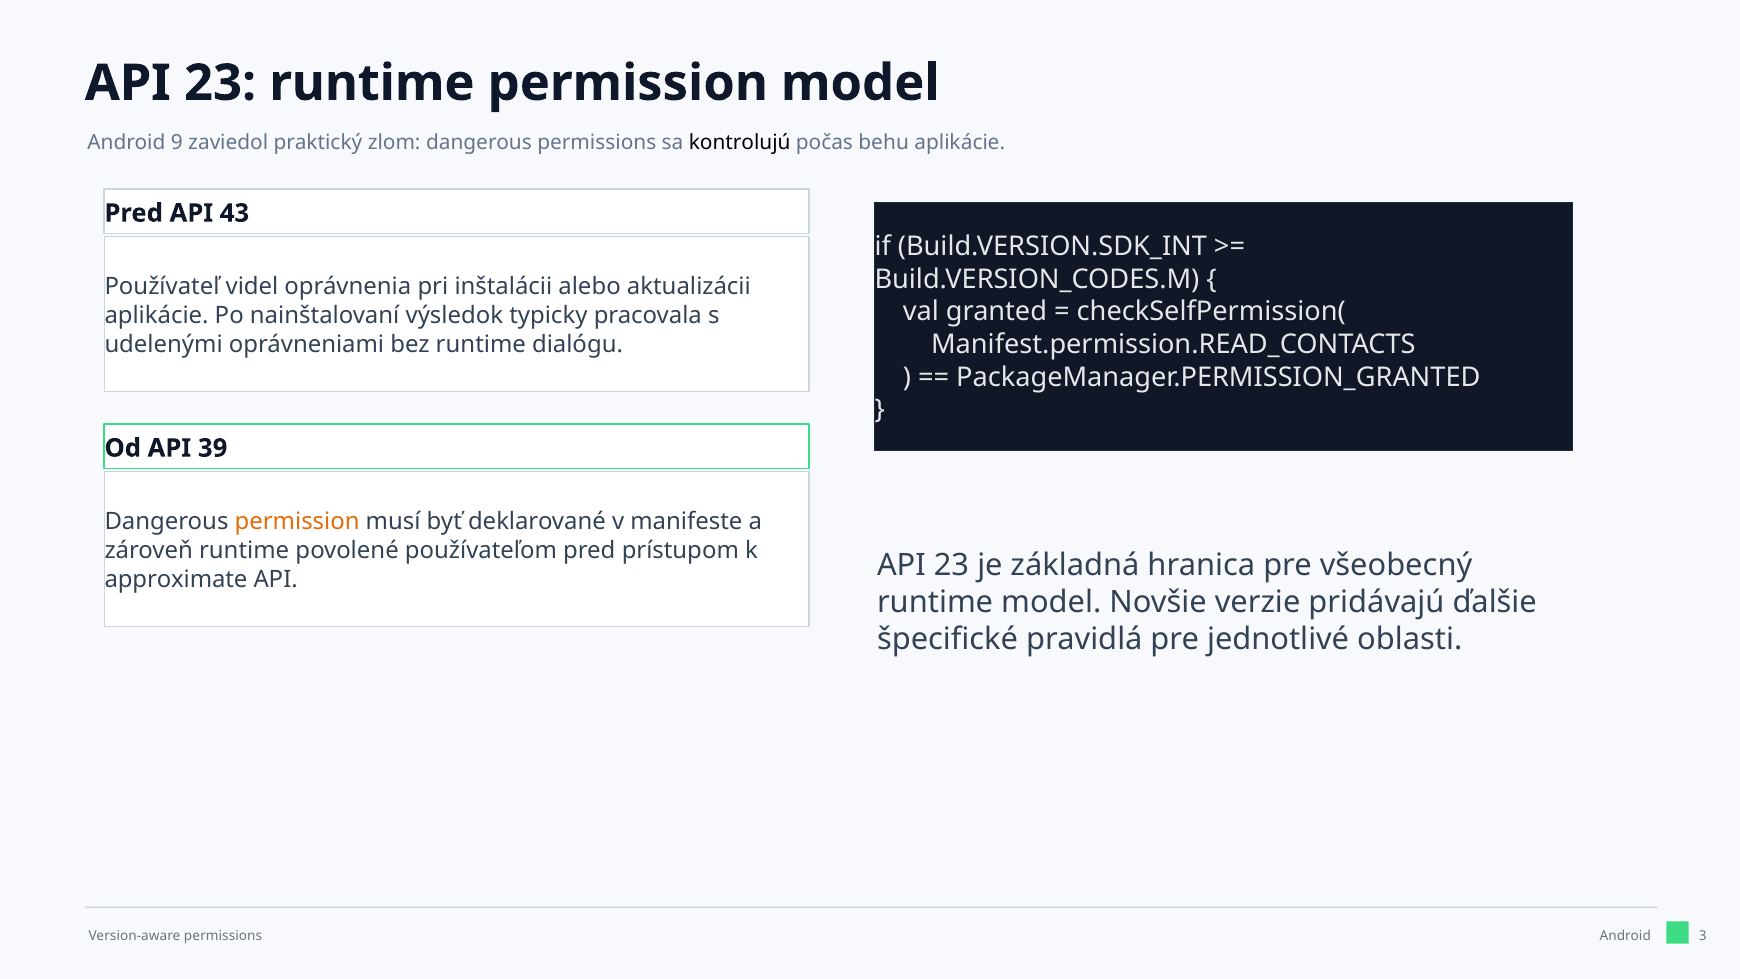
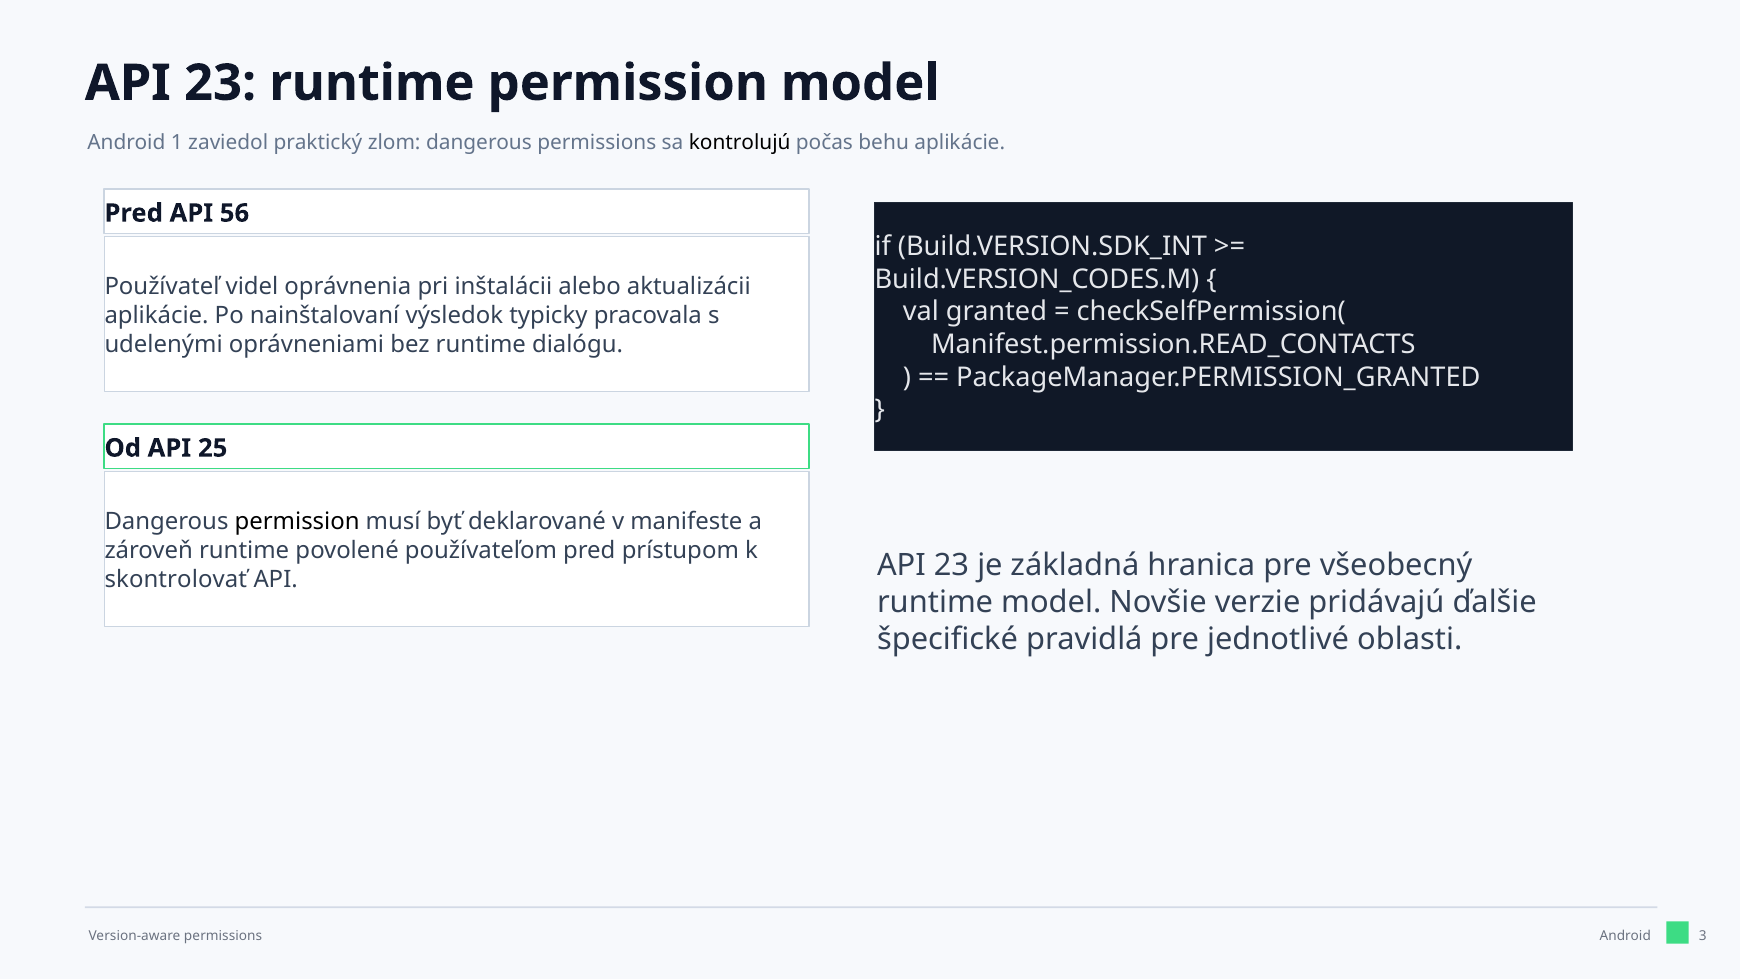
9: 9 -> 1 (177, 142)
43: 43 -> 56 (235, 213)
39: 39 -> 25 (213, 448)
permission colour: orange -> black (297, 522)
approximate: approximate -> skontrolovať (176, 579)
